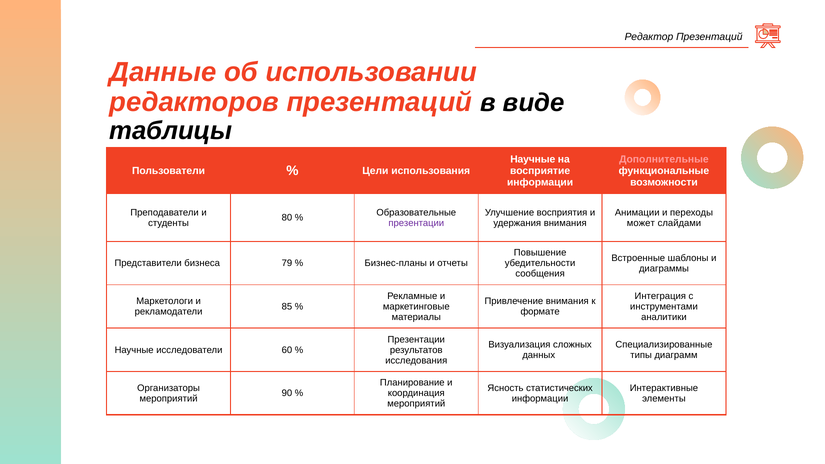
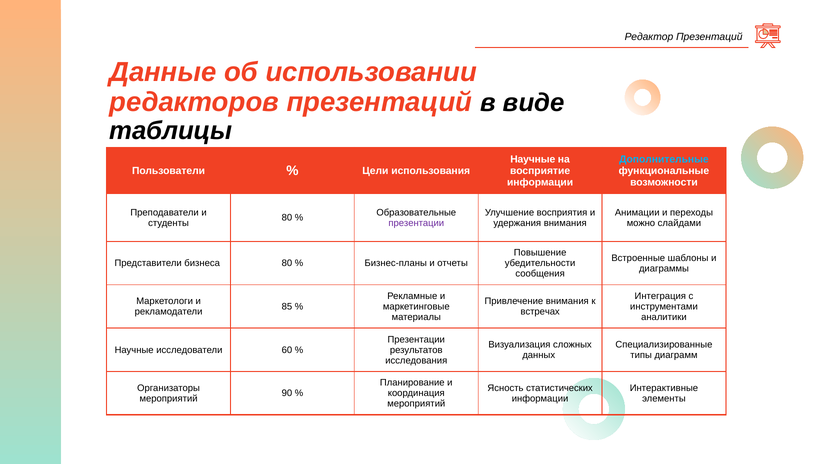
Дополнительные colour: pink -> light blue (664, 159)
может: может -> можно (641, 223)
бизнеса 79: 79 -> 80 (287, 263)
формате: формате -> встречах (540, 312)
